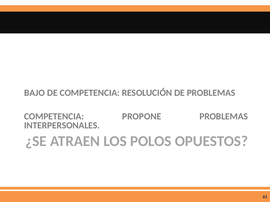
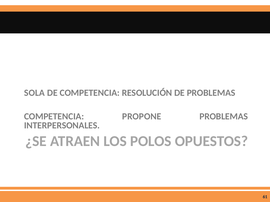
BAJO: BAJO -> SOLA (35, 93)
